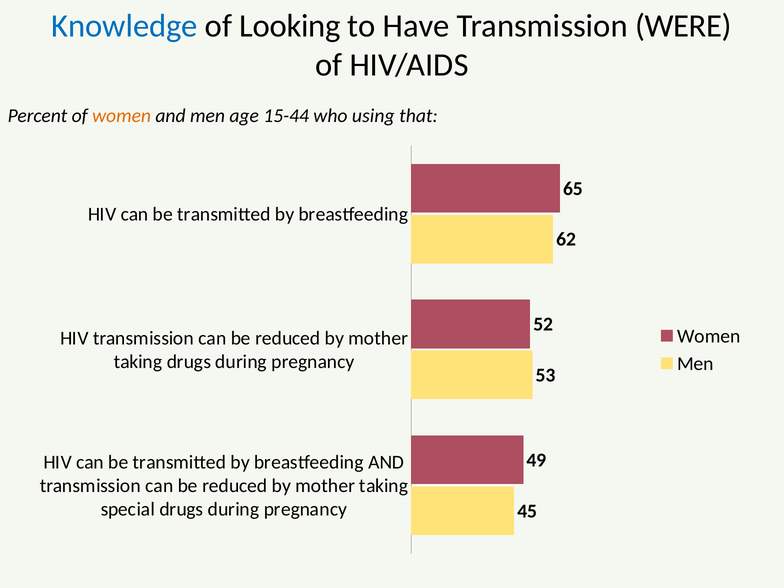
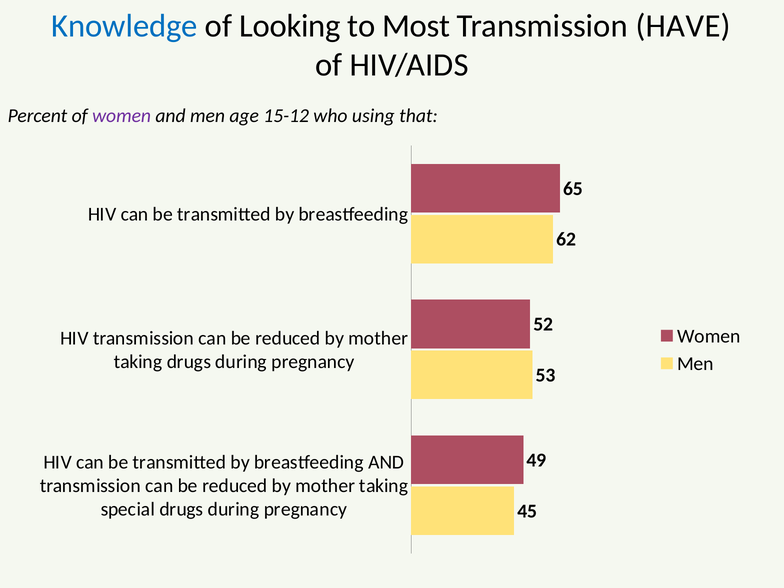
Have: Have -> Most (416, 26)
WERE: WERE -> HAVE (683, 26)
women colour: orange -> purple (122, 116)
15-44: 15-44 -> 15-12 (286, 116)
